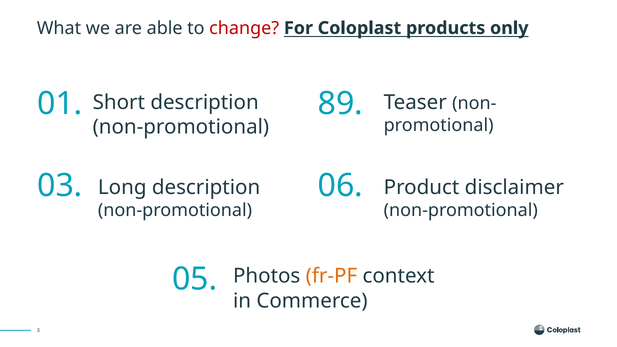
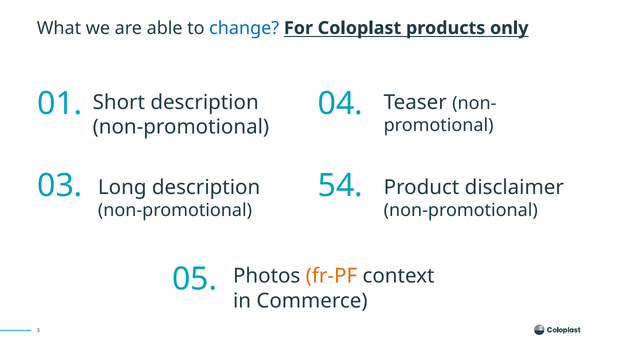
change colour: red -> blue (244, 28)
89: 89 -> 04 (340, 104)
06: 06 -> 54 (340, 186)
